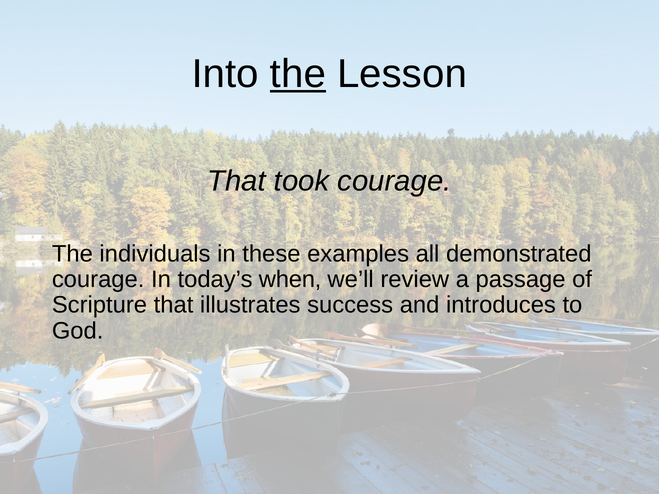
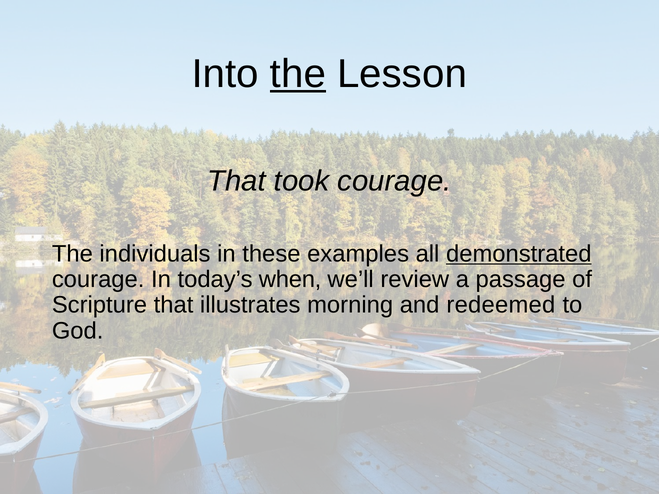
demonstrated underline: none -> present (519, 254)
success: success -> morning (350, 305)
introduces: introduces -> redeemed (501, 305)
